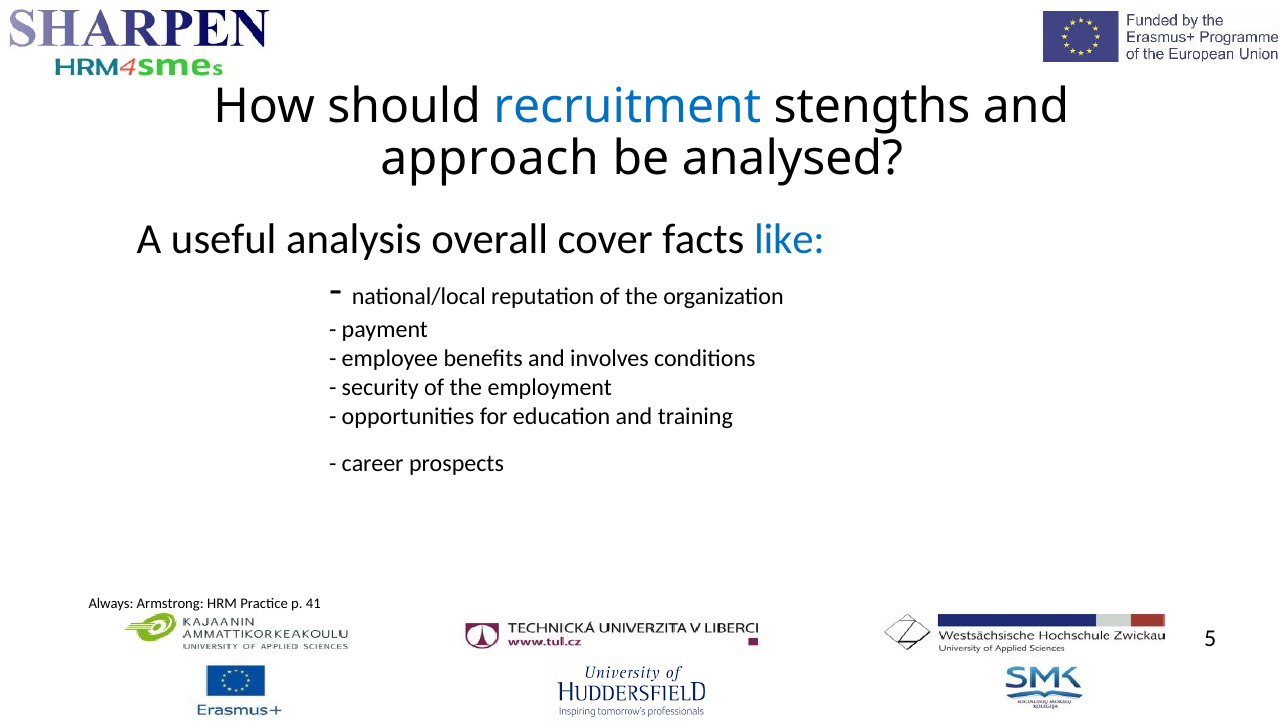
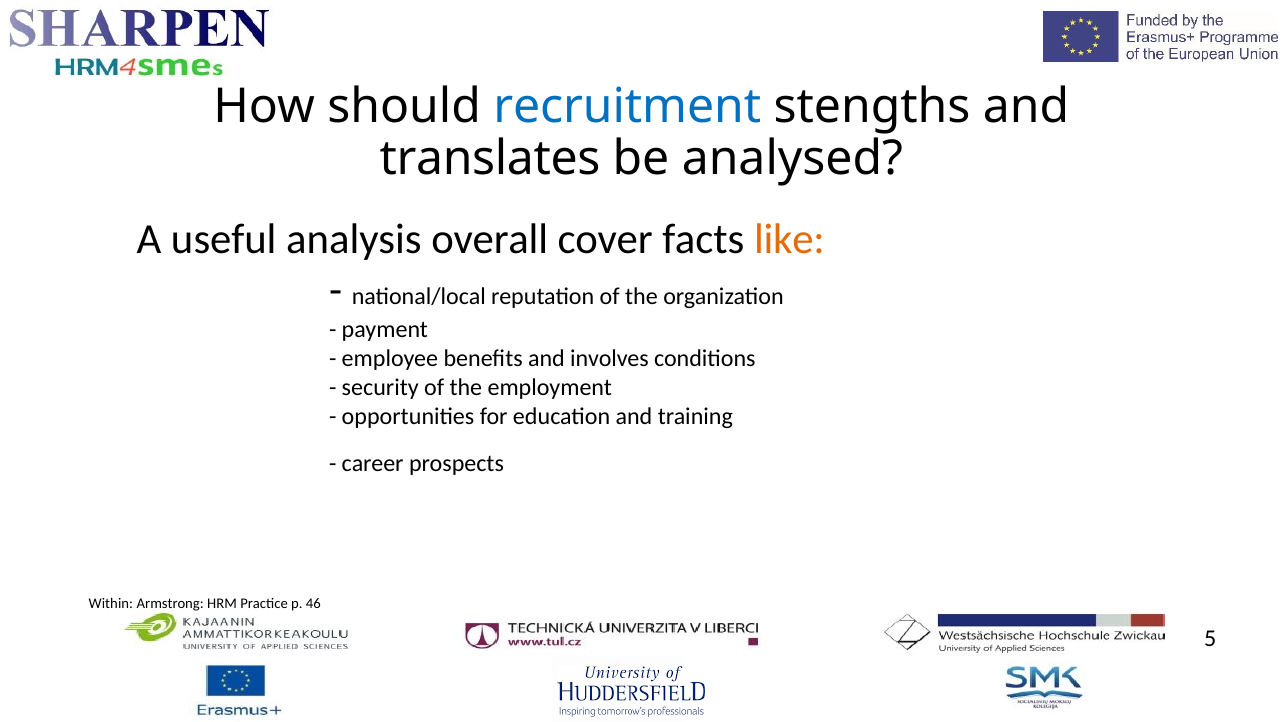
approach: approach -> translates (490, 159)
like colour: blue -> orange (789, 239)
Always: Always -> Within (111, 604)
41: 41 -> 46 (313, 604)
